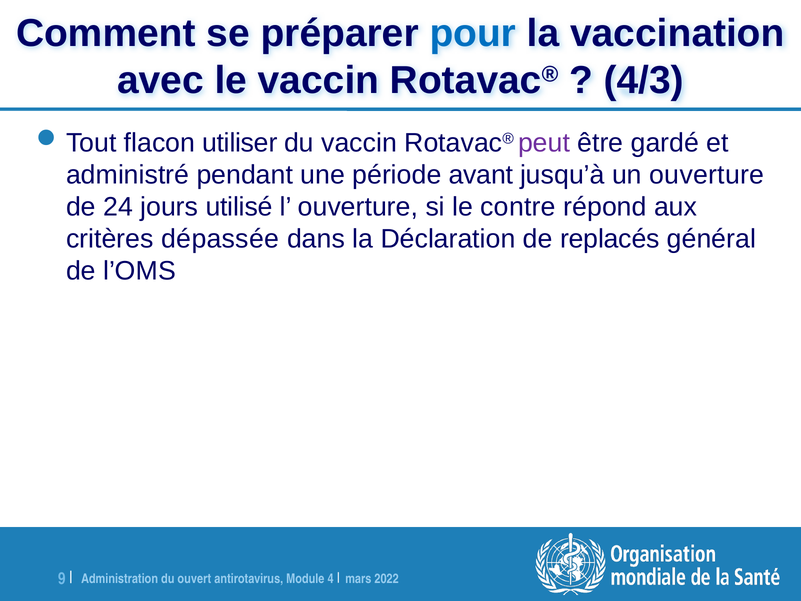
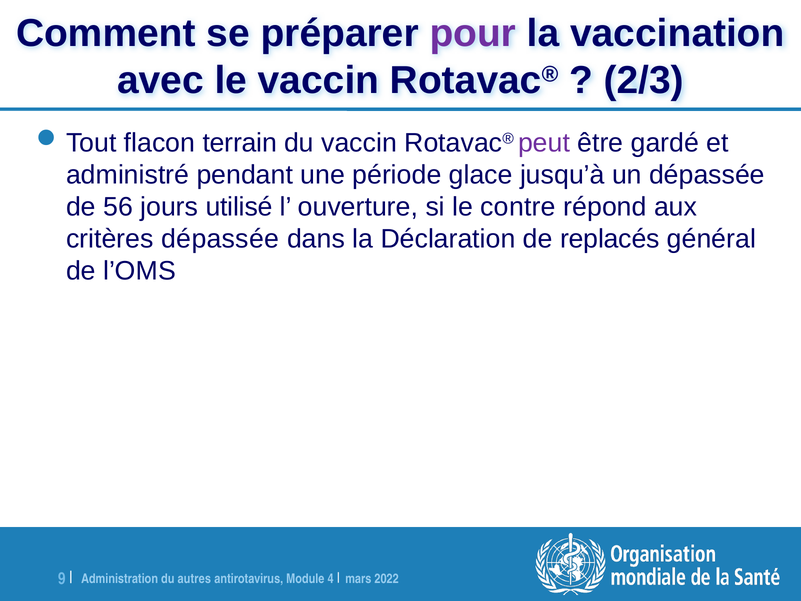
pour colour: blue -> purple (473, 34)
4/3: 4/3 -> 2/3 (644, 80)
utiliser: utiliser -> terrain (240, 143)
avant: avant -> glace (481, 175)
un ouverture: ouverture -> dépassée (707, 175)
24: 24 -> 56 (118, 207)
ouvert: ouvert -> autres (194, 579)
